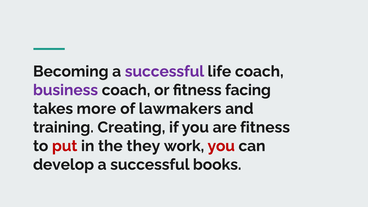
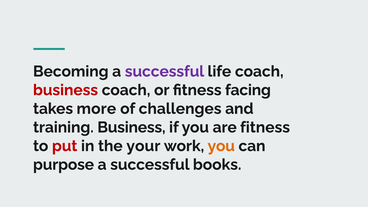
business colour: purple -> red (66, 90)
lawmakers: lawmakers -> challenges (180, 109)
training Creating: Creating -> Business (131, 127)
they: they -> your (143, 146)
you colour: red -> orange (221, 146)
develop: develop -> purpose (64, 165)
